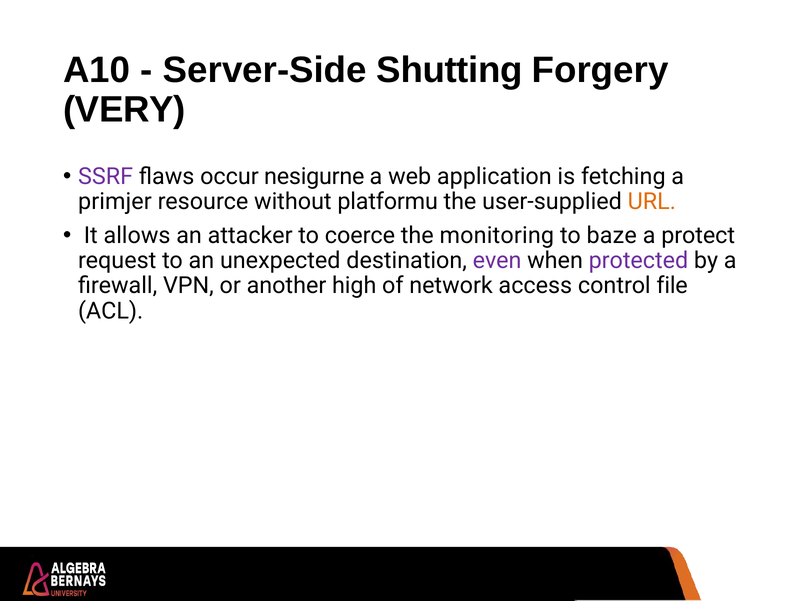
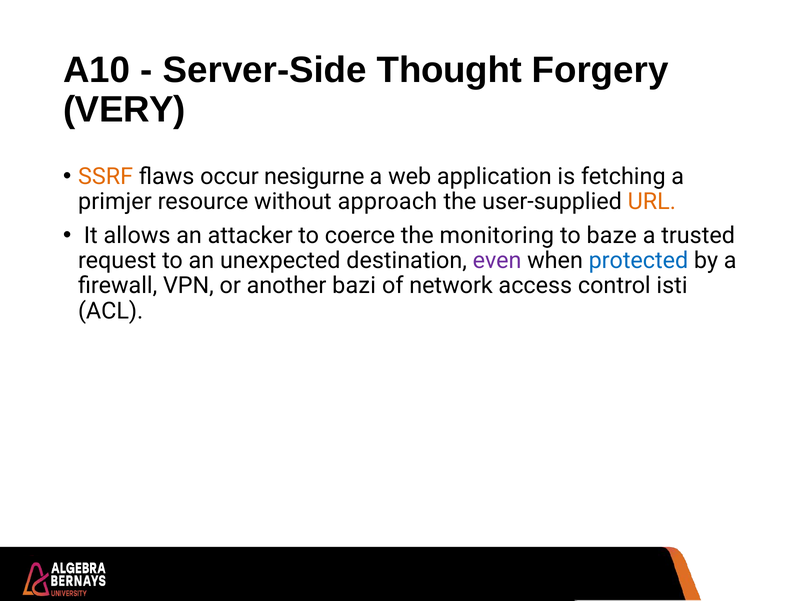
Shutting: Shutting -> Thought (449, 70)
SSRF colour: purple -> orange (106, 176)
platformu: platformu -> approach (387, 202)
protect: protect -> trusted (698, 235)
protected colour: purple -> blue (638, 260)
high: high -> bazi (354, 286)
file: file -> isti (672, 286)
